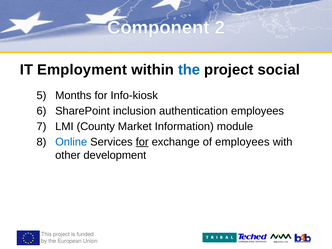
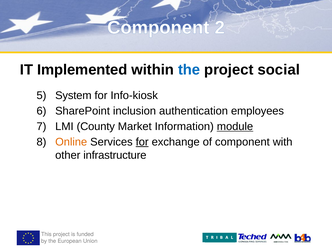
Employment: Employment -> Implemented (82, 70)
Months: Months -> System (73, 95)
module underline: none -> present (235, 126)
Online colour: blue -> orange (71, 142)
of employees: employees -> component (242, 142)
development: development -> infrastructure (115, 155)
